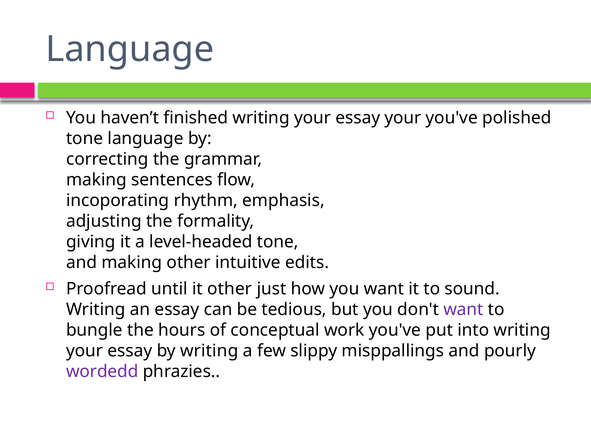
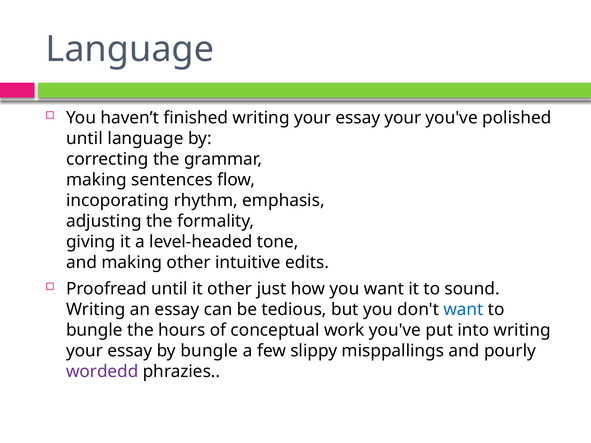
tone: tone -> until (85, 139)
want colour: purple -> blue (463, 310)
by writing: writing -> bungle (209, 351)
